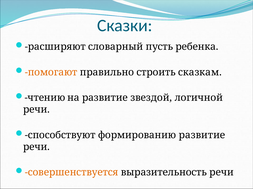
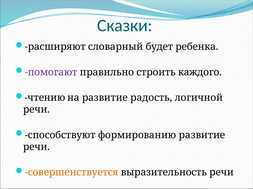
пусть: пусть -> будет (159, 47)
помогают colour: orange -> purple (51, 73)
сказкам: сказкам -> каждого (200, 73)
звездой: звездой -> радость (151, 98)
